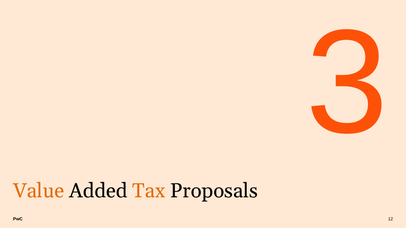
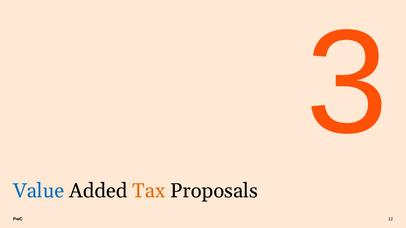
Value colour: orange -> blue (39, 191)
